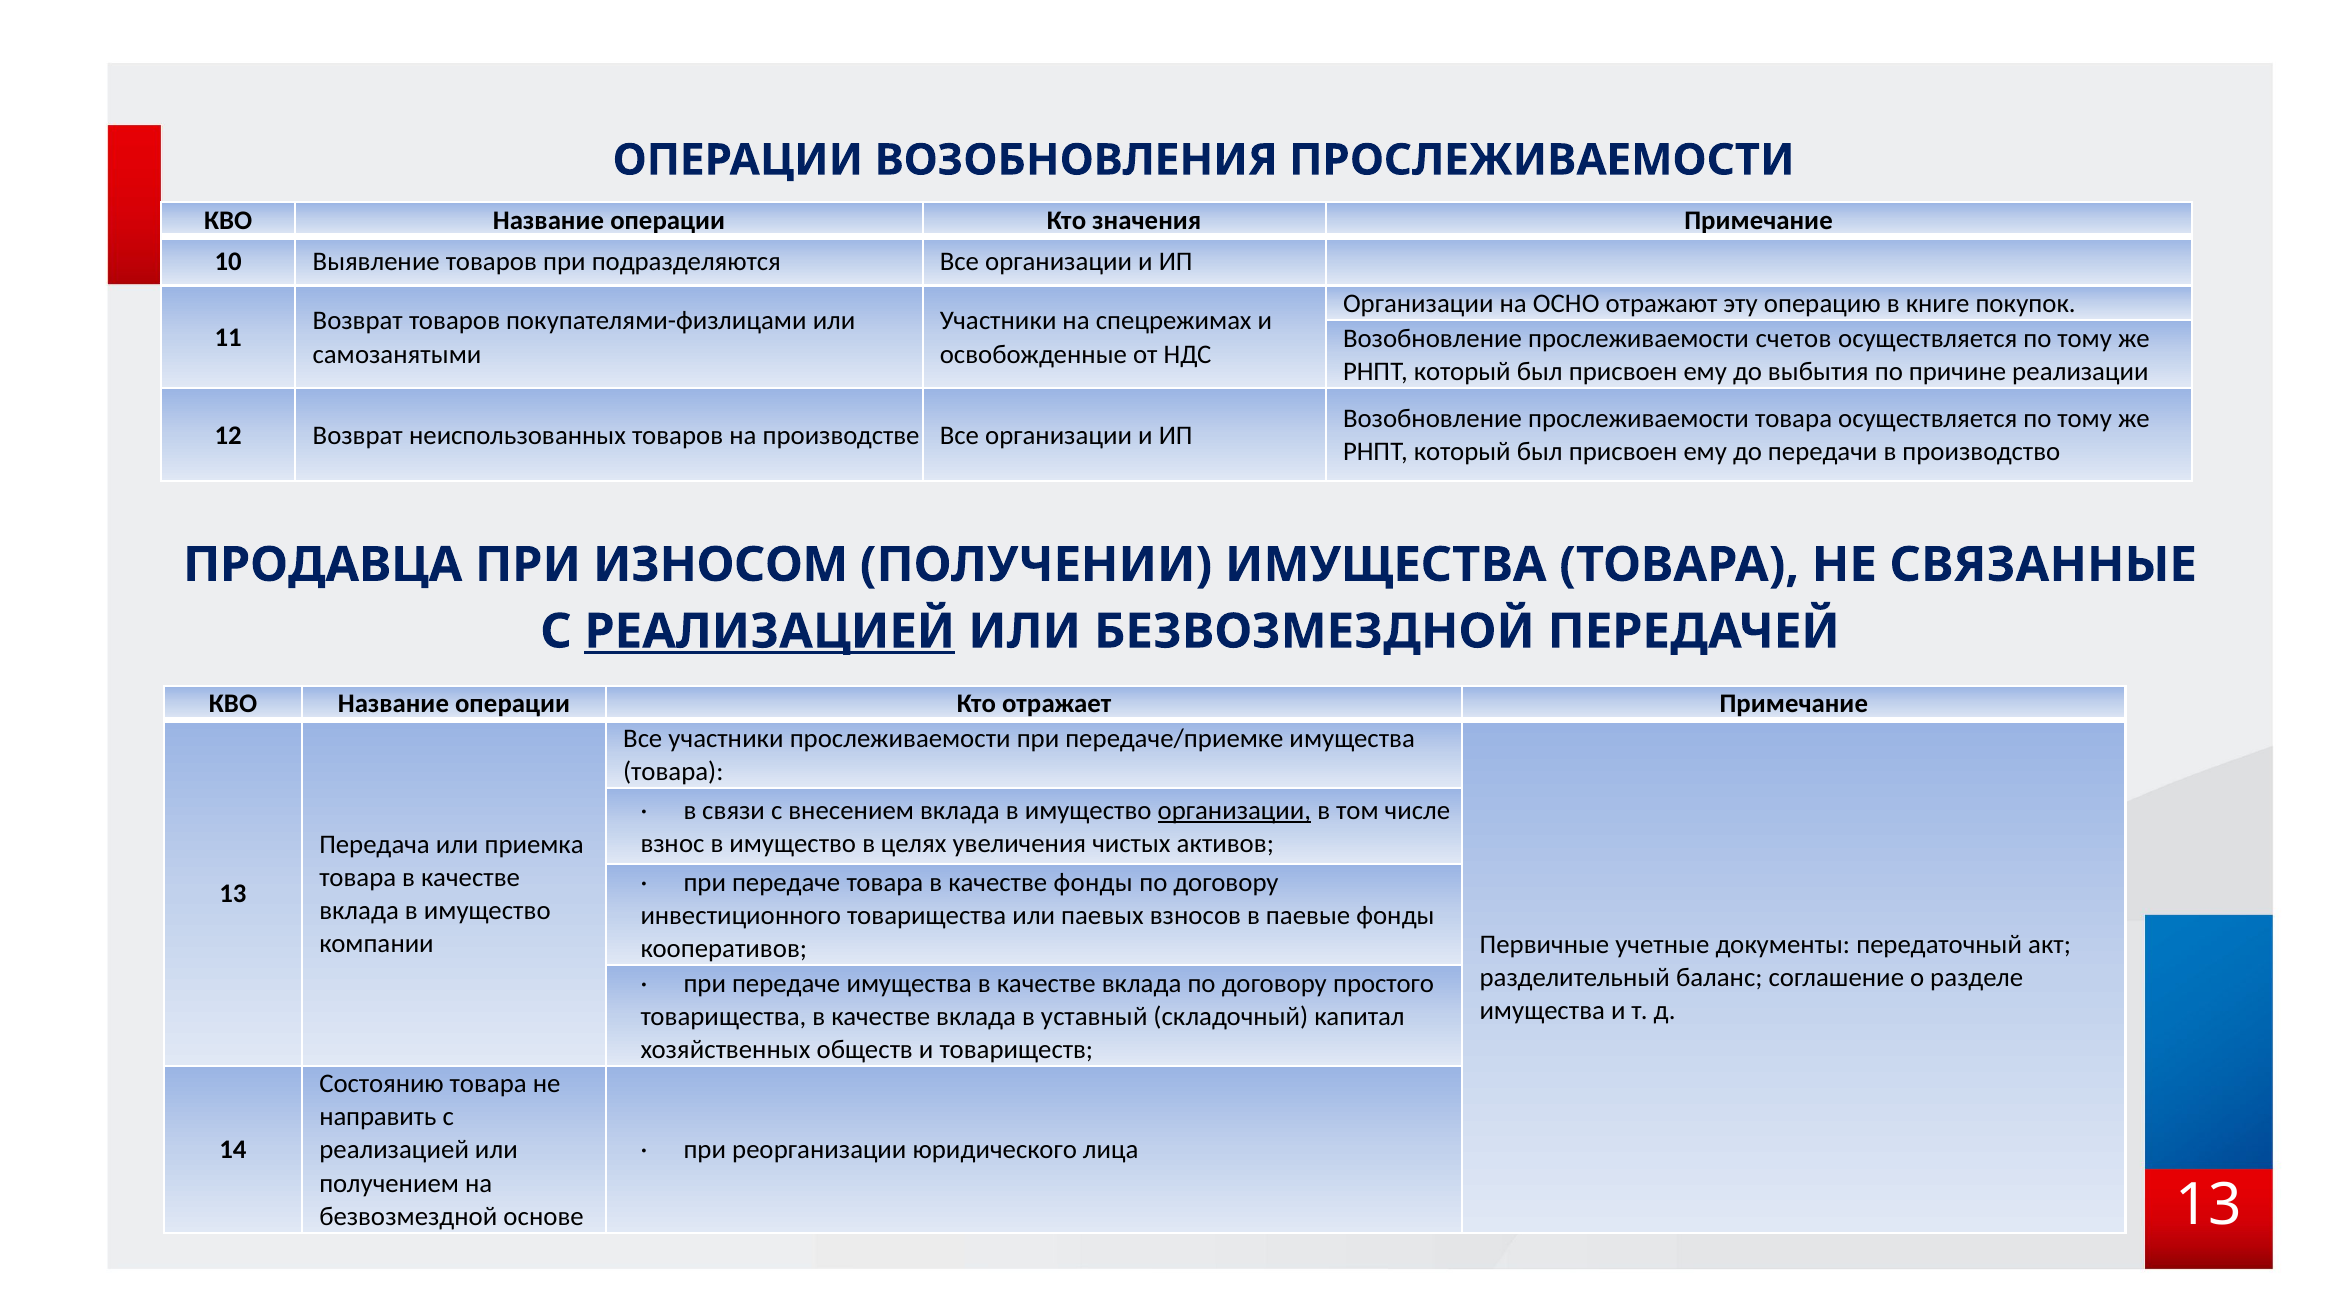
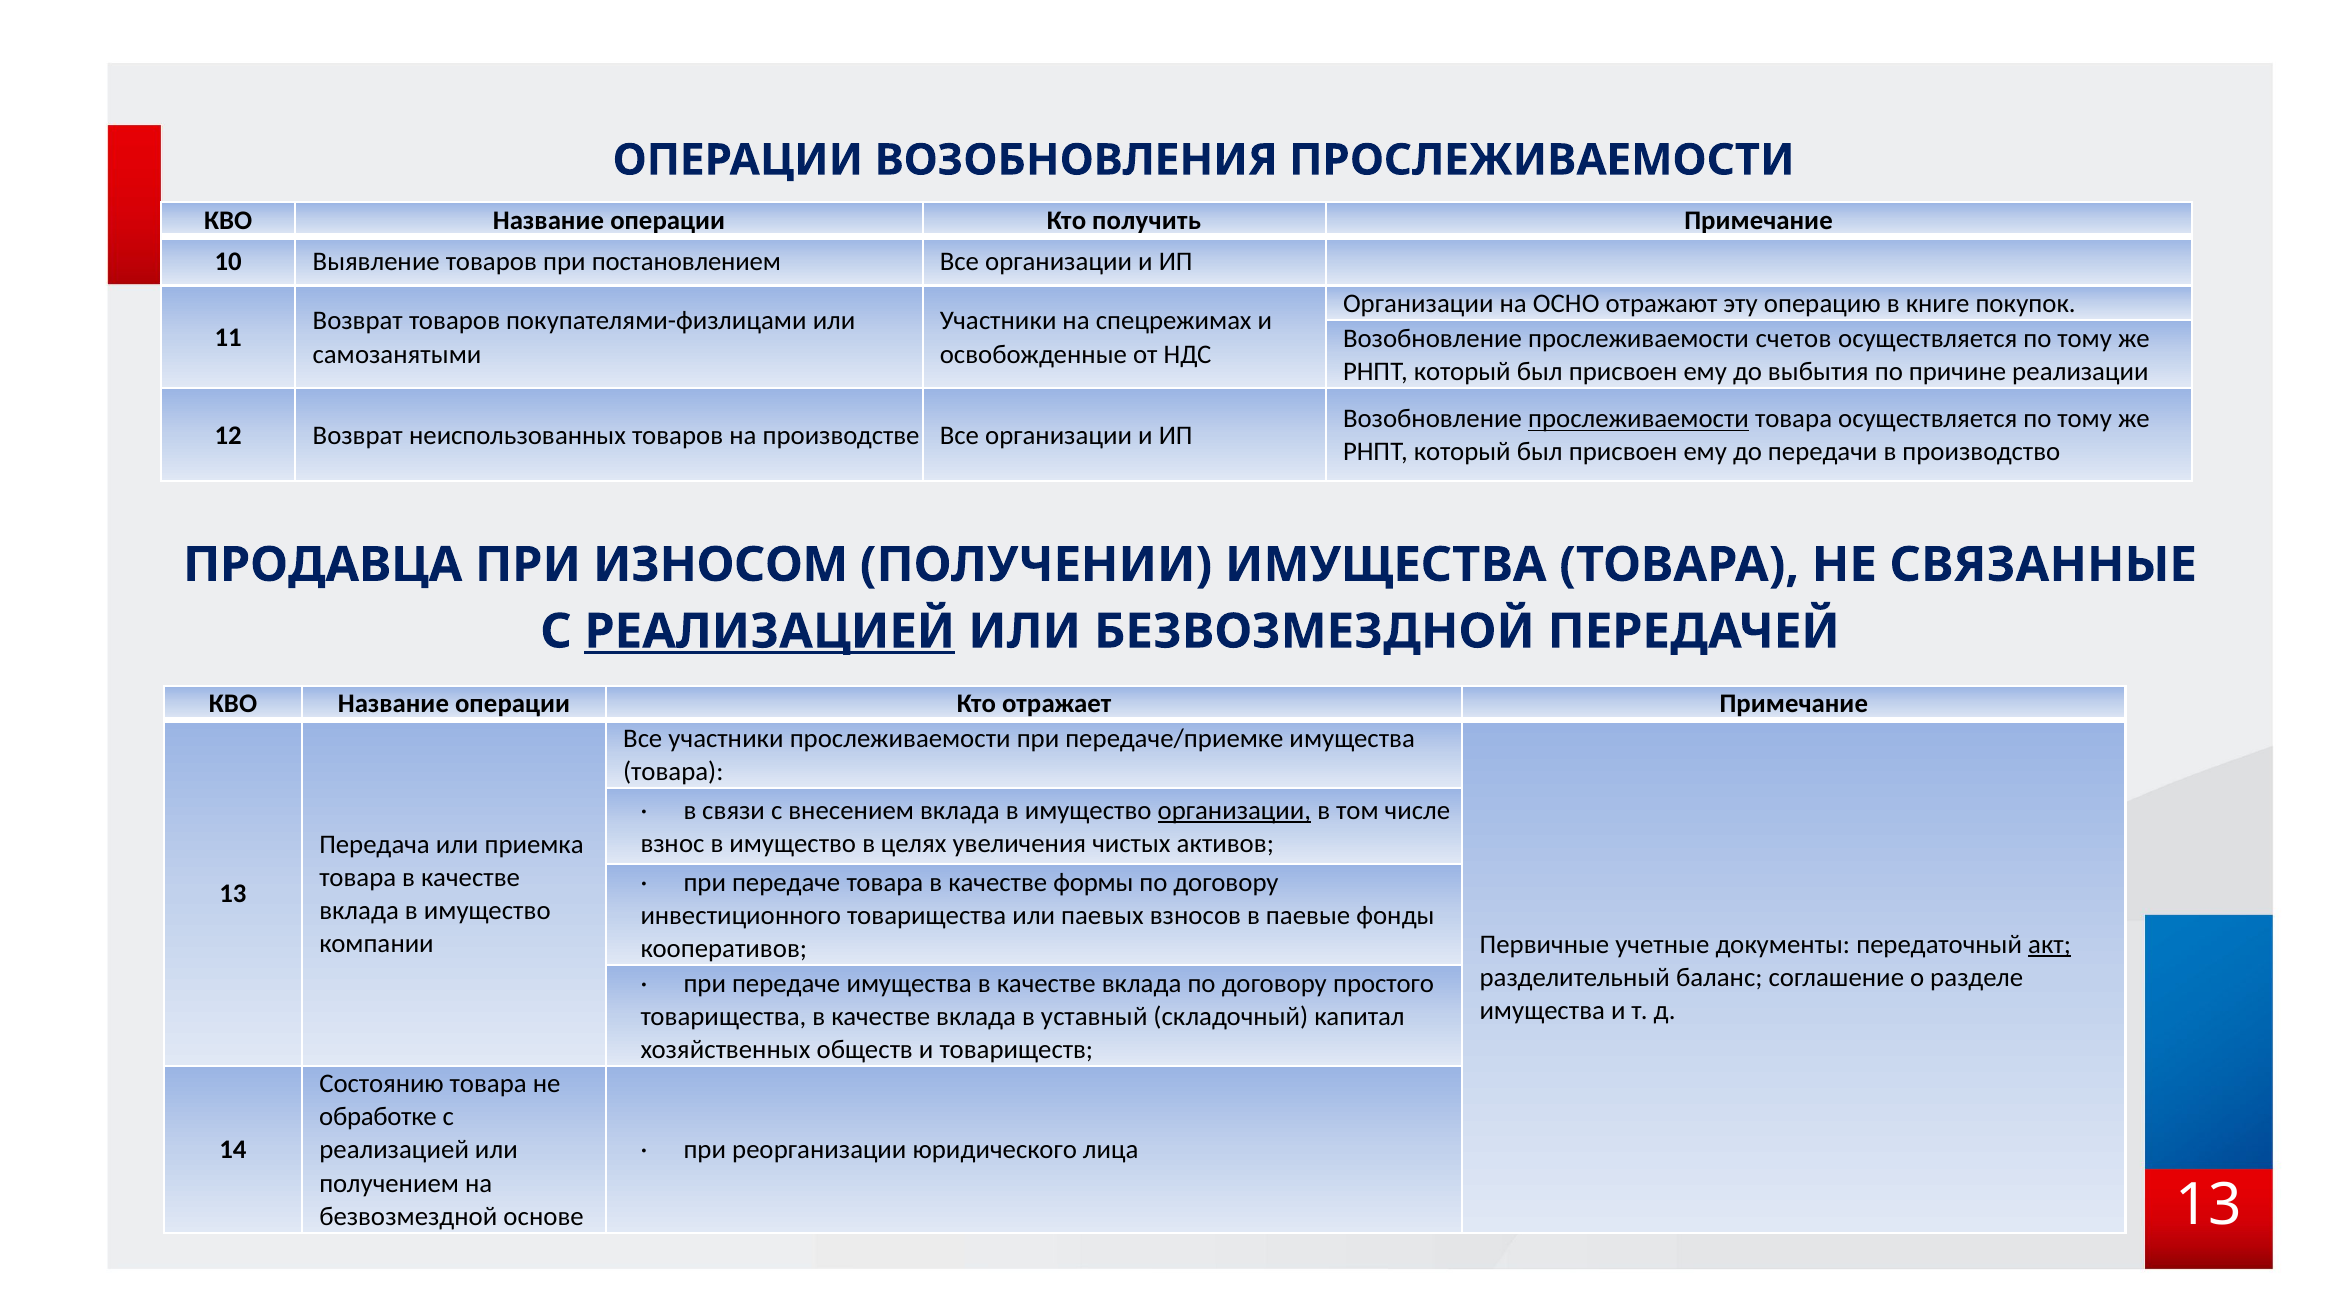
значения: значения -> получить (1147, 220)
подразделяются: подразделяются -> постановлением (686, 262)
прослеживаемости underline: none -> present (1639, 419)
качестве фонды: фонды -> формы (1093, 882)
акт underline: none -> present (2050, 944)
направить: направить -> обработке (378, 1117)
